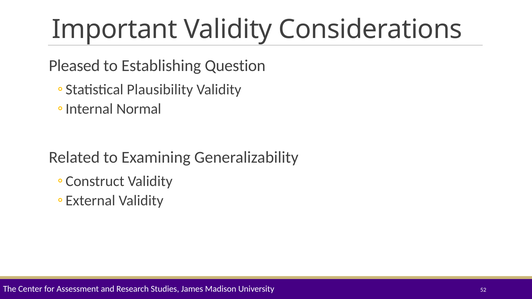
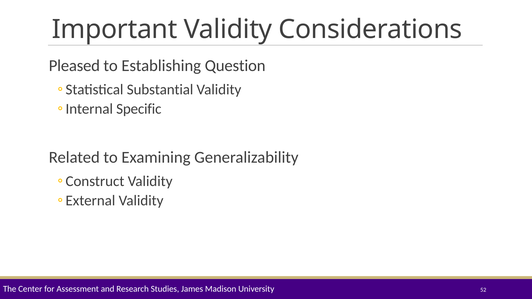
Plausibility: Plausibility -> Substantial (160, 90)
Normal: Normal -> Specific (139, 109)
